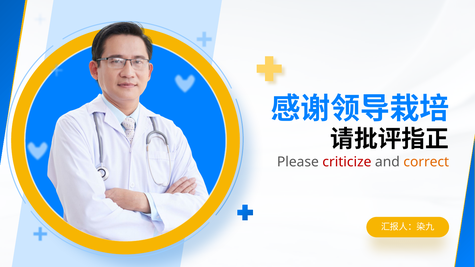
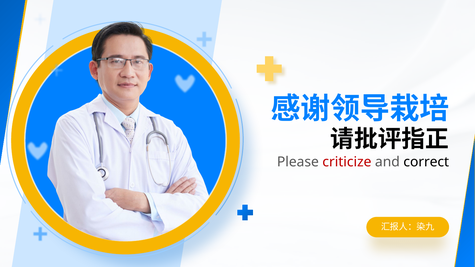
correct colour: orange -> black (426, 162)
